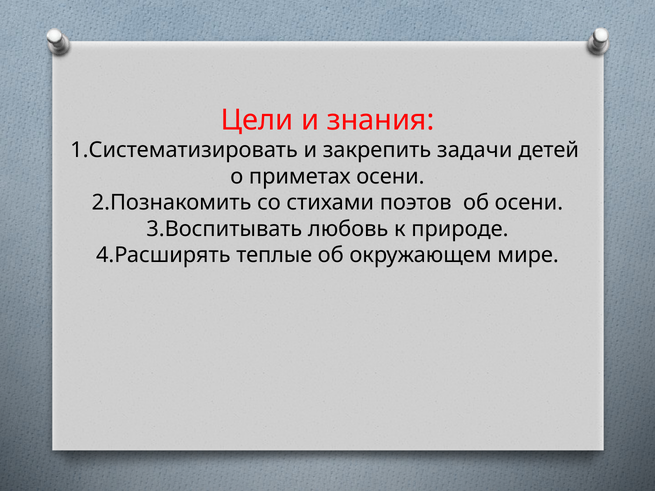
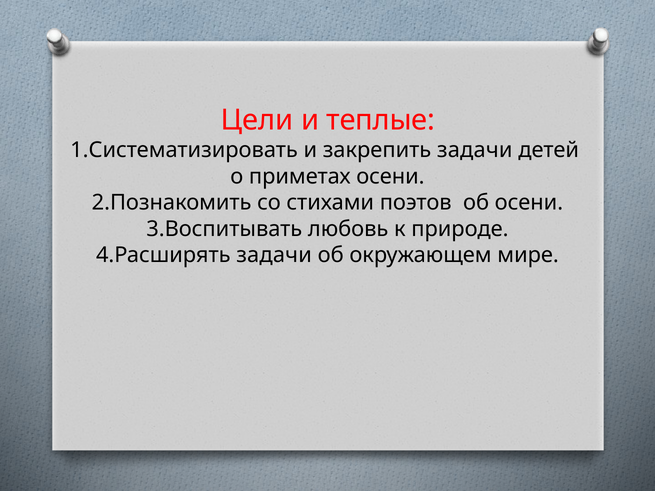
знания: знания -> теплые (381, 120)
4.Расширять теплые: теплые -> задачи (274, 255)
